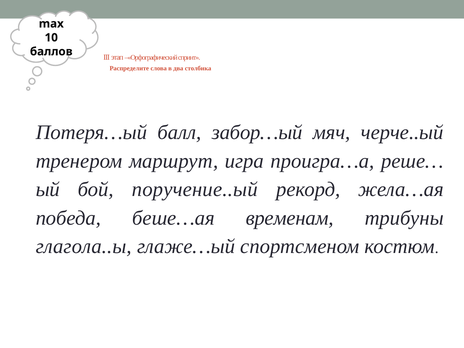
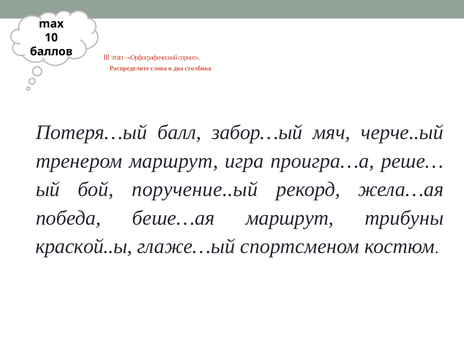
беше…ая временам: временам -> маршрут (290, 218)
глагола..ы: глагола..ы -> краской..ы (84, 246)
